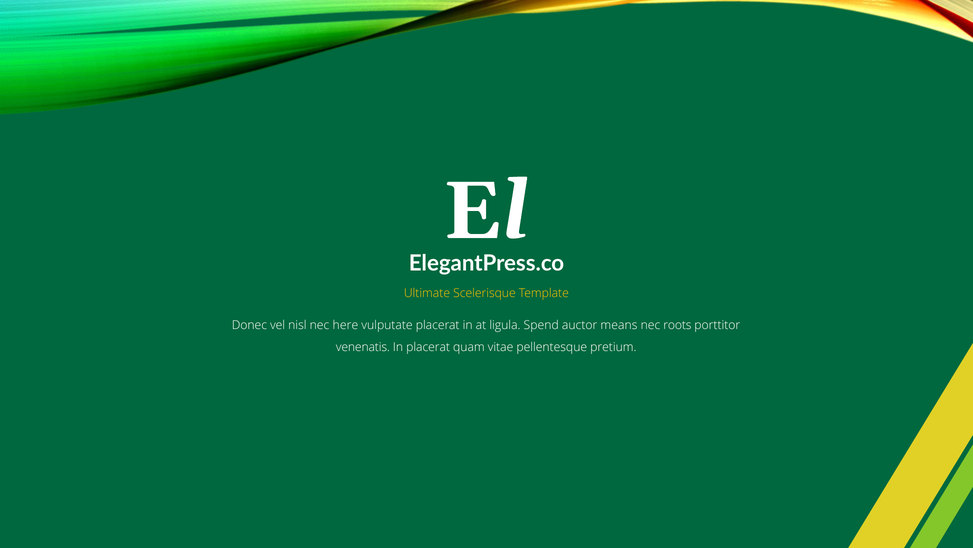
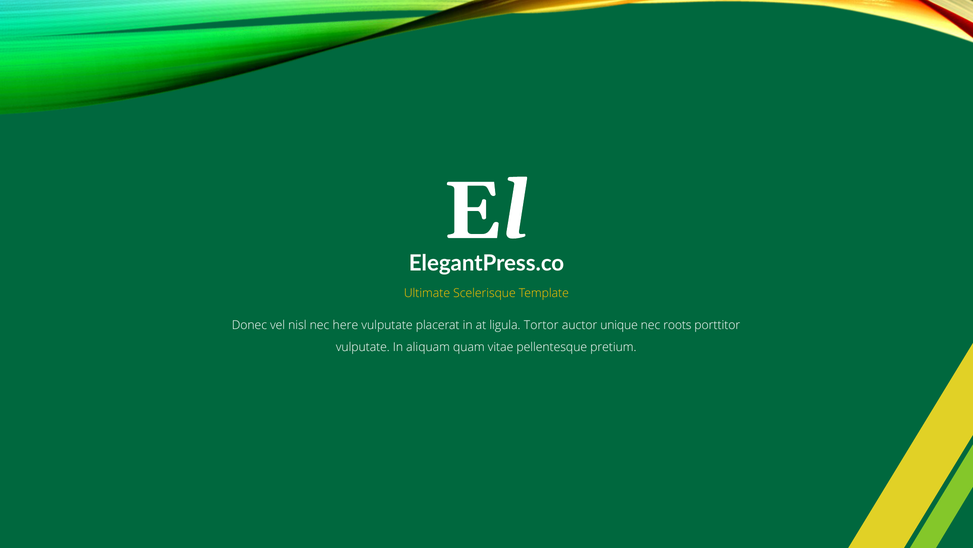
Spend: Spend -> Tortor (541, 325)
means: means -> unique (619, 325)
venenatis: venenatis -> vulputate (363, 347)
In placerat: placerat -> aliquam (428, 347)
